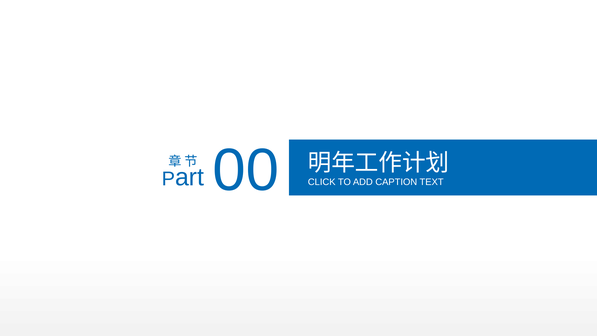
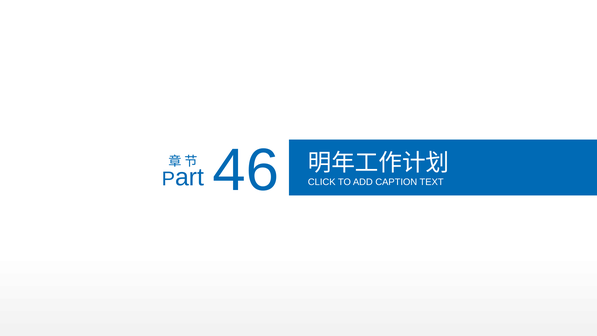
00: 00 -> 46 (246, 170)
